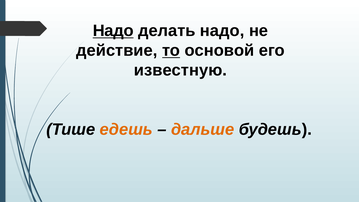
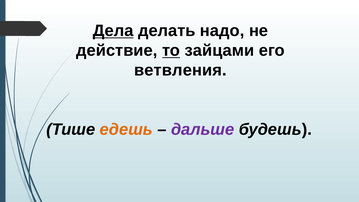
Надо: Надо -> Дела (113, 31)
основой: основой -> зайцами (219, 50)
известную: известную -> ветвления (180, 70)
дальше colour: orange -> purple (203, 129)
